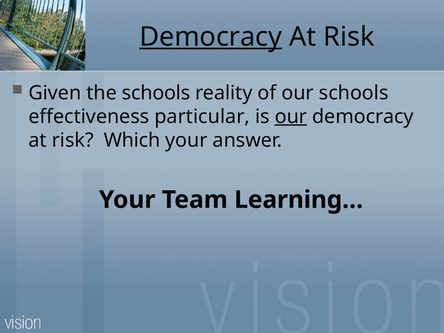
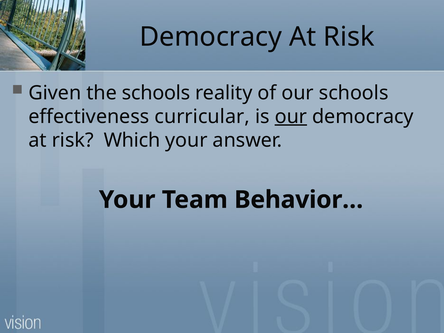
Democracy underline: present -> none (211, 37)
particular: particular -> curricular (202, 117)
Learning…: Learning… -> Behavior… (299, 200)
